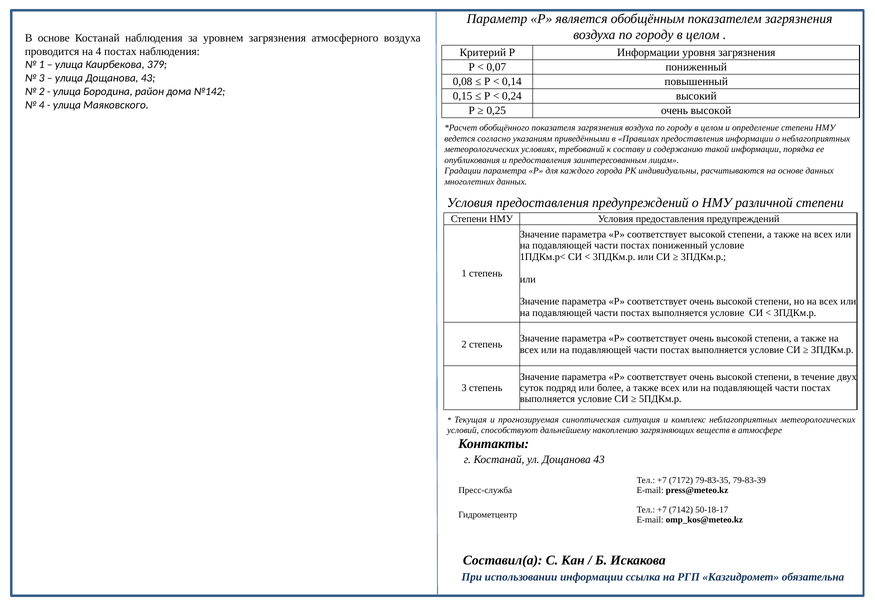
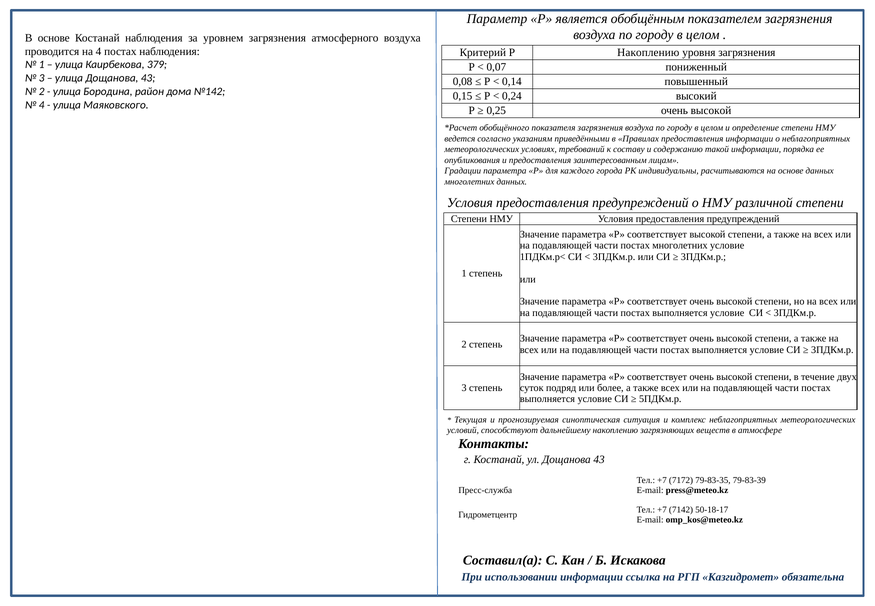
Р Информации: Информации -> Накоплению (648, 53)
постах пониженный: пониженный -> многолетних (680, 246)
